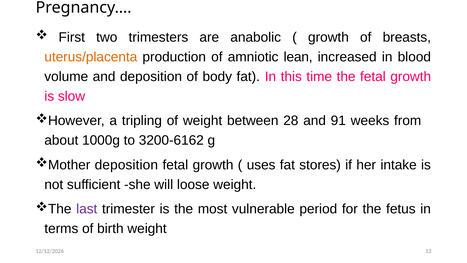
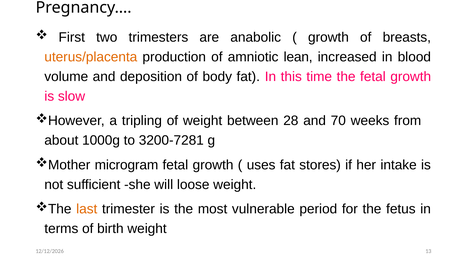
91: 91 -> 70 (338, 121)
3200-6162: 3200-6162 -> 3200-7281 (171, 140)
deposition: deposition -> microgram (126, 165)
last colour: purple -> orange (87, 209)
